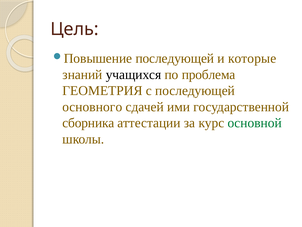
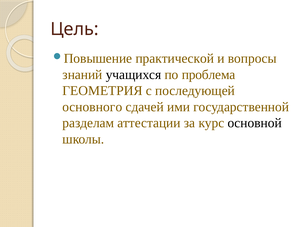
последующей: последующей -> практической (175, 58)
которые: которые -> вопросы (252, 58)
сборника: сборника -> разделам (88, 123)
основной colour: green -> black (255, 123)
